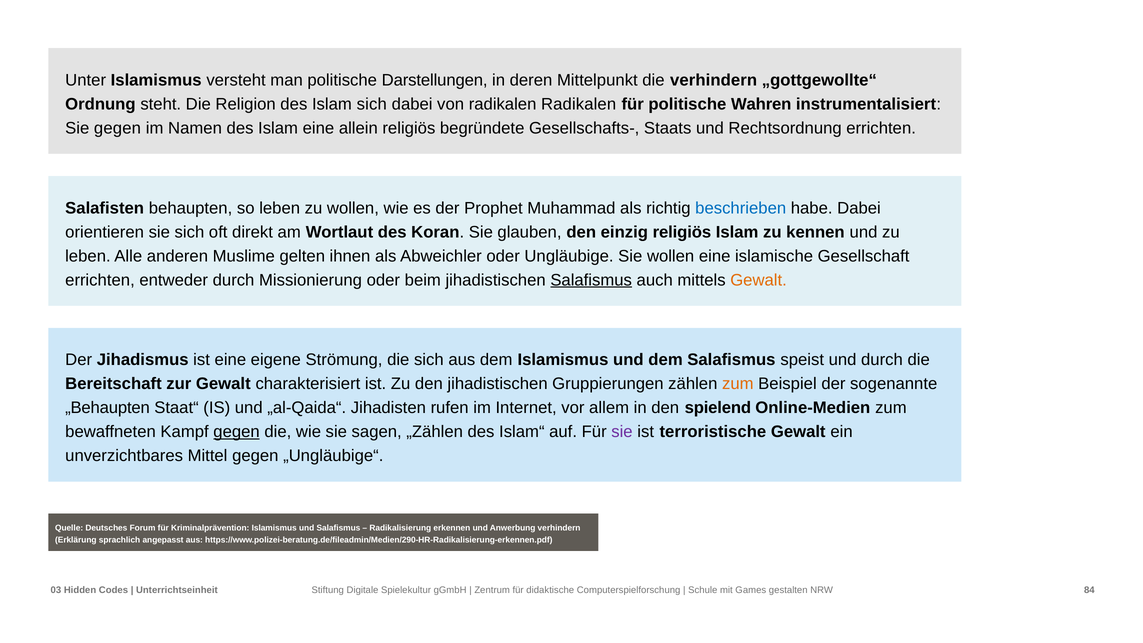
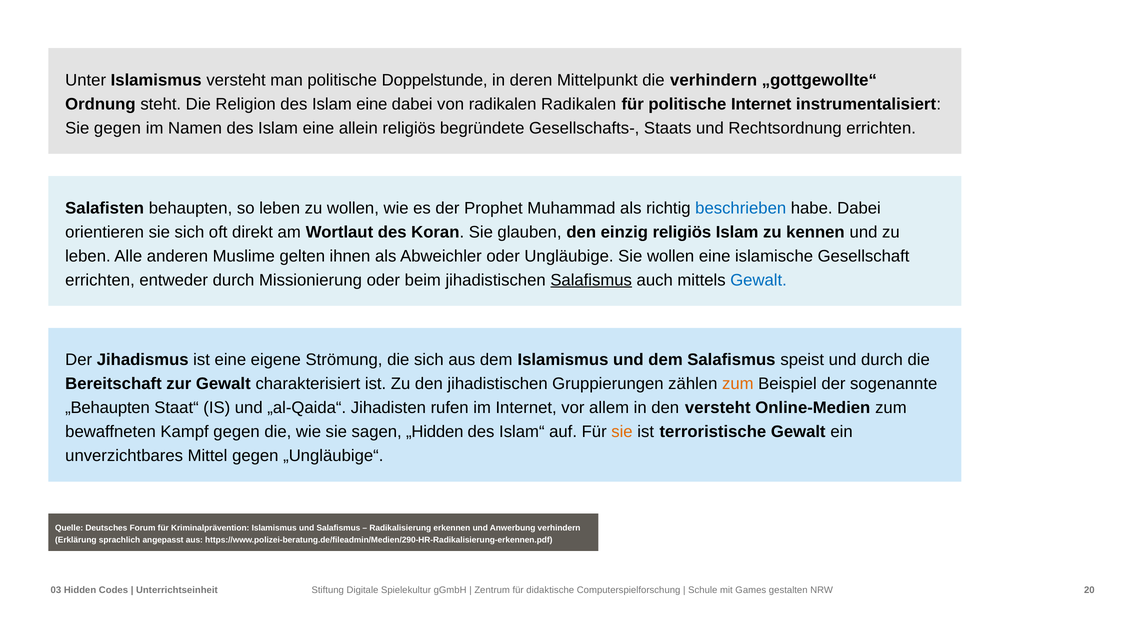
Darstellungen: Darstellungen -> Doppelstunde (435, 80)
Religion des Islam sich: sich -> eine (372, 104)
politische Wahren: Wahren -> Internet (761, 104)
Gewalt colour: orange -> blue (759, 280)
den spielend: spielend -> versteht (718, 408)
gegen underline: present -> none (237, 432)
„Zählen: „Zählen -> „Hidden (435, 432)
sie colour: purple -> orange (622, 432)
84: 84 -> 20 (1089, 590)
